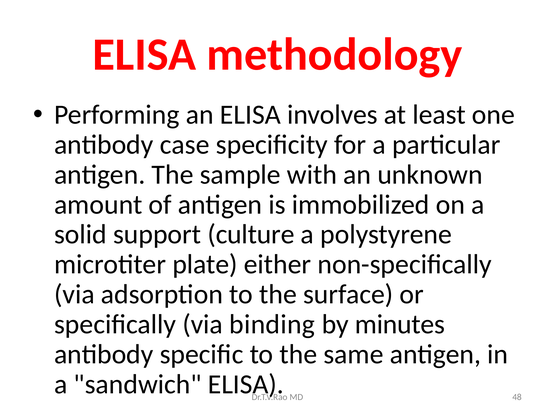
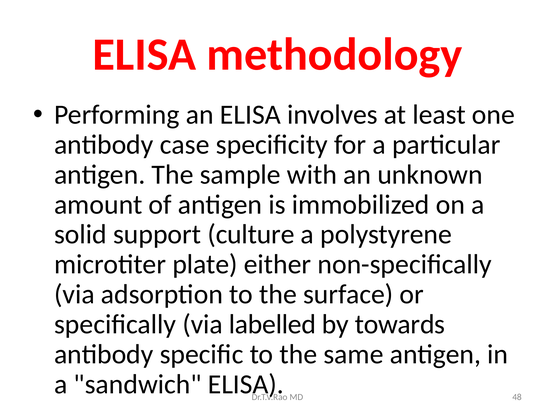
binding: binding -> labelled (272, 325)
minutes: minutes -> towards (400, 325)
